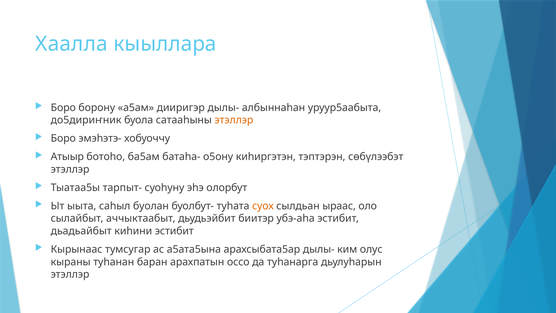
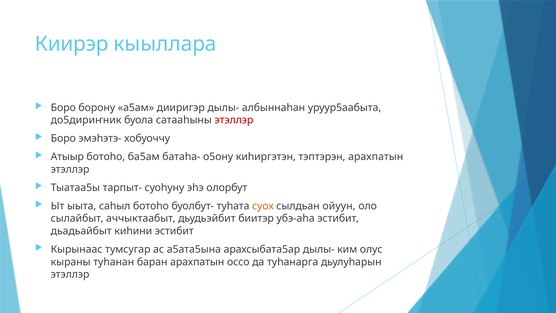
Хаалла: Хаалла -> Киирэр (72, 44)
этэллэр colour: orange -> red (234, 120)
тэптэрэн сөбүлээбэт: сөбүлээбэт -> арахпатын (376, 157)
саhыл буолан: буолан -> ботоhо (151, 206)
ыраас: ыраас -> ойуун (339, 206)
